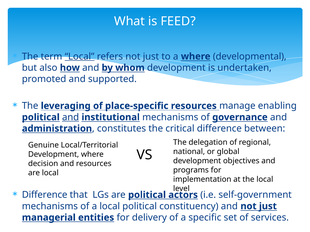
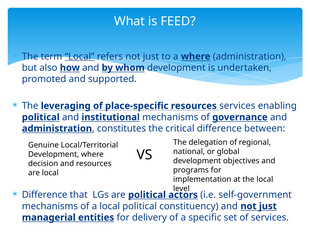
where developmental: developmental -> administration (250, 57)
resources manage: manage -> services (237, 106)
and underline: present -> none (71, 117)
